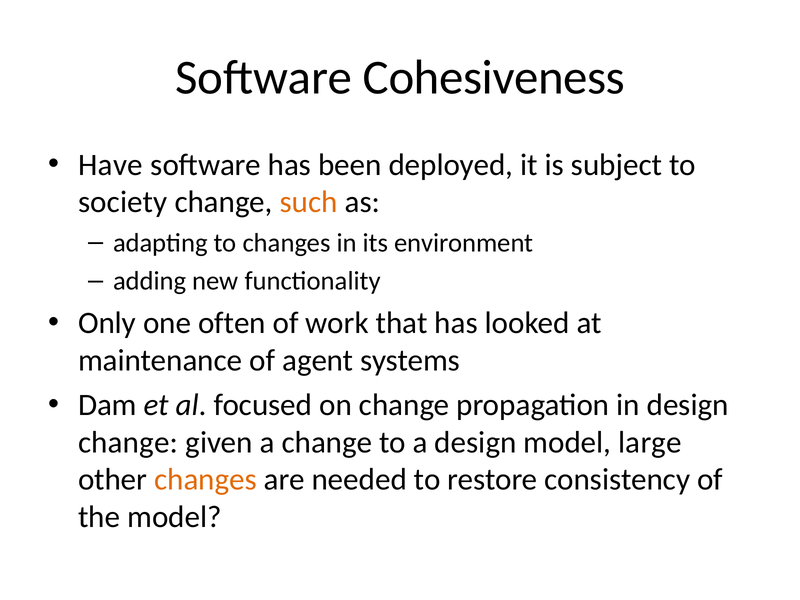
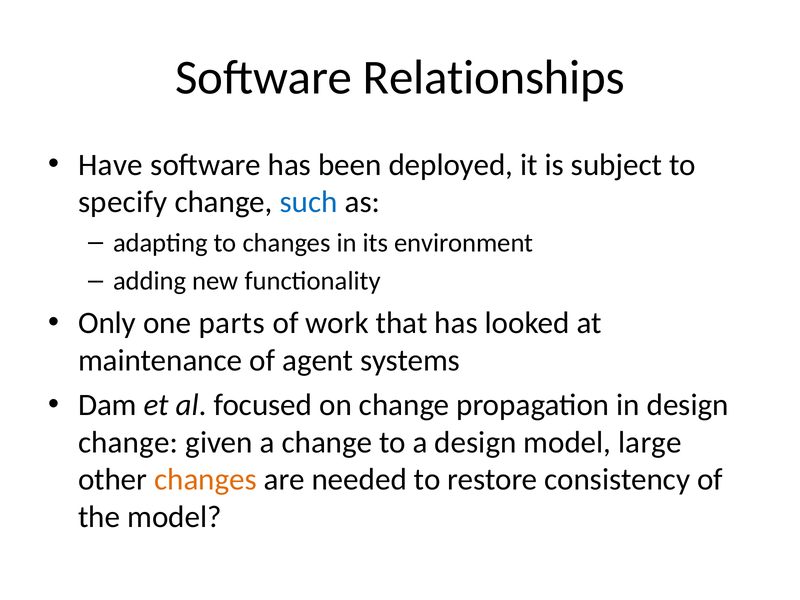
Cohesiveness: Cohesiveness -> Relationships (494, 77)
society: society -> specify (123, 202)
such colour: orange -> blue (309, 202)
often: often -> parts (232, 323)
